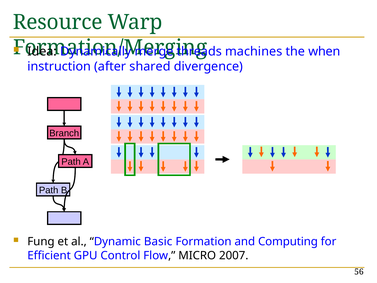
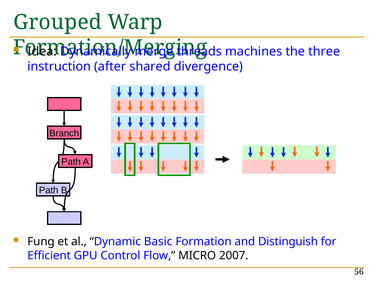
Resource: Resource -> Grouped (58, 22)
when: when -> three (324, 51)
Computing: Computing -> Distinguish (288, 241)
